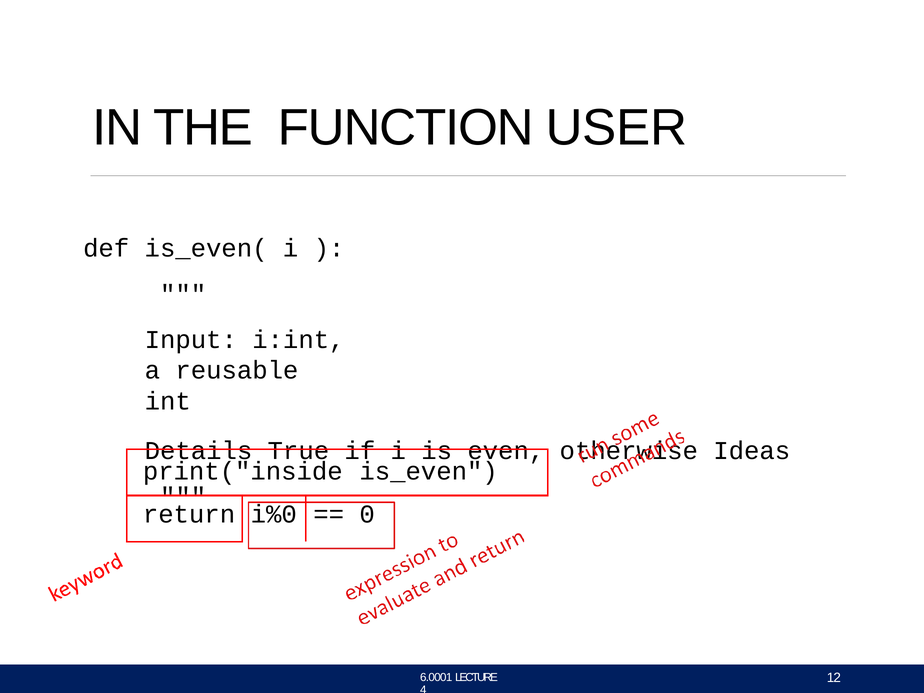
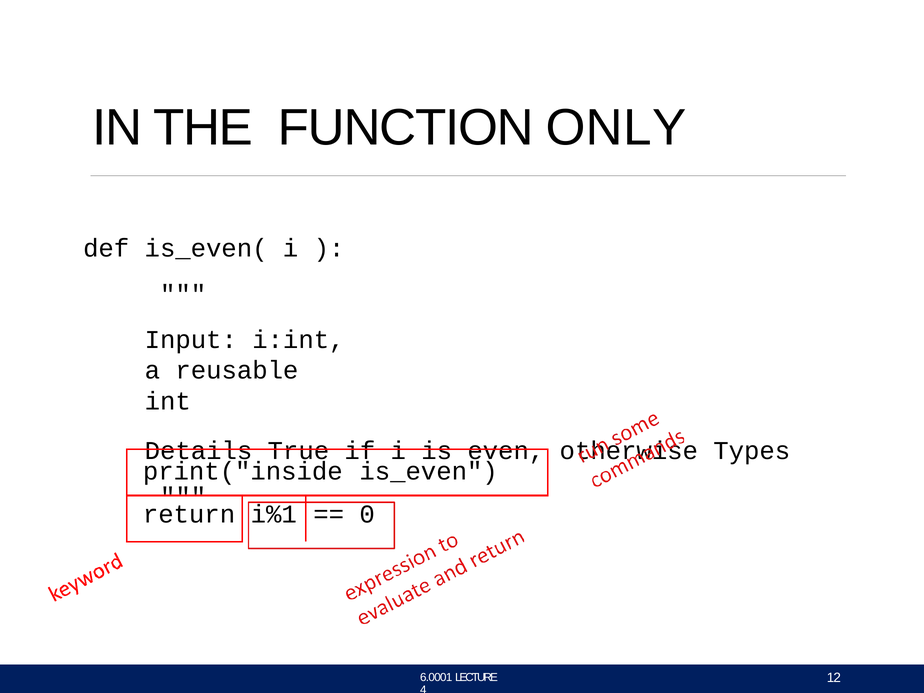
USER: USER -> ONLY (616, 128)
Ideas: Ideas -> Types (752, 451)
i%0: i%0 -> i%1 (274, 514)
